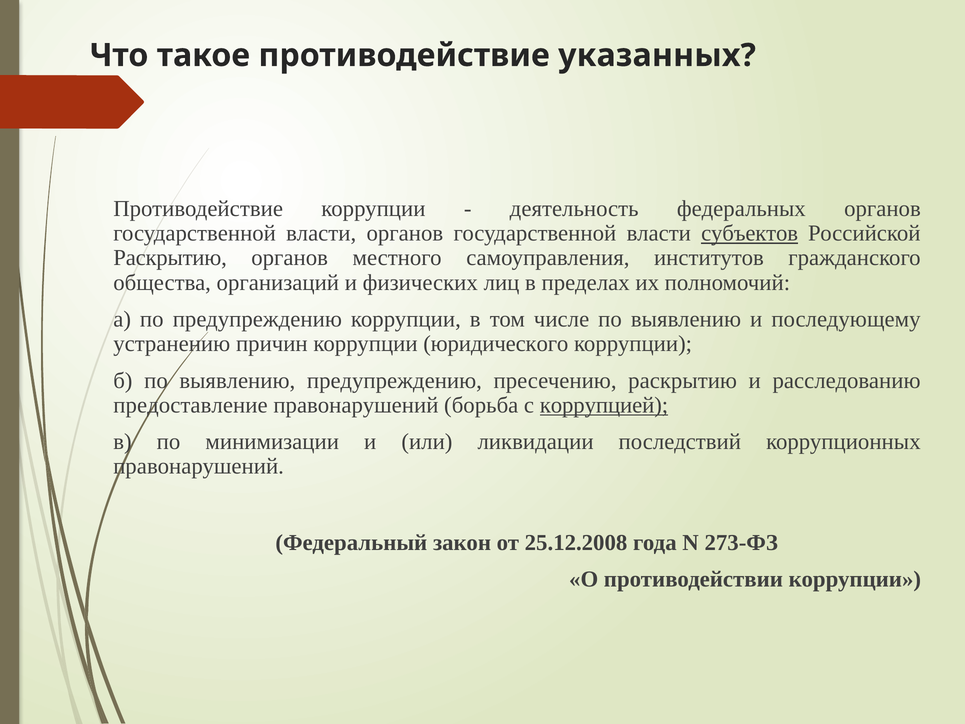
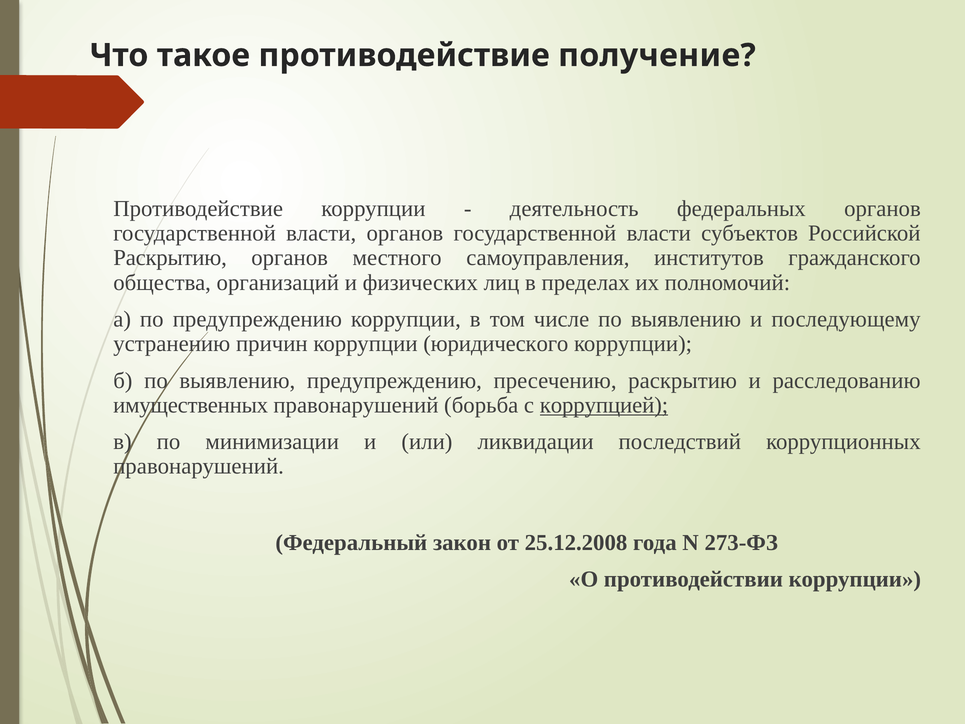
указанных: указанных -> получение (657, 55)
субъектов underline: present -> none (750, 233)
предоставление: предоставление -> имущественных (191, 405)
